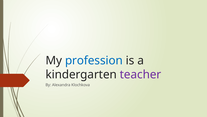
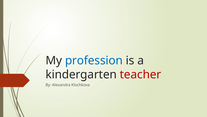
teacher colour: purple -> red (141, 74)
